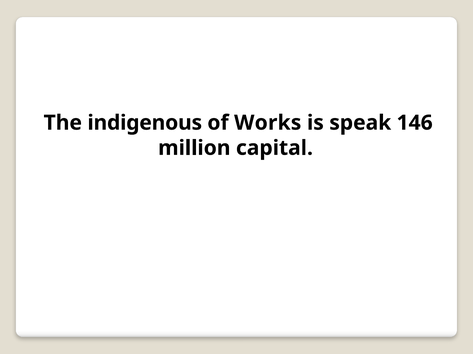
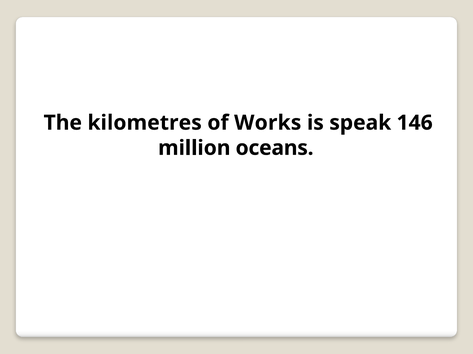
indigenous: indigenous -> kilometres (145, 123)
capital: capital -> oceans (275, 148)
